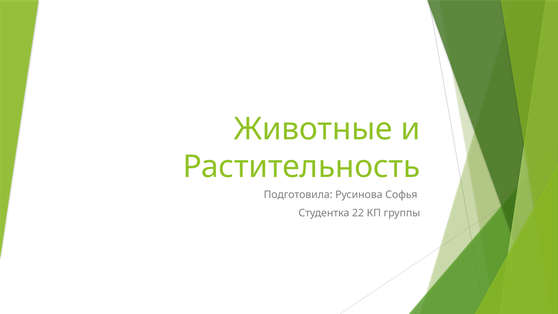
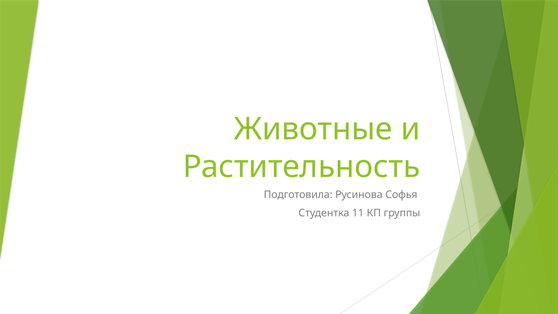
22: 22 -> 11 (358, 213)
